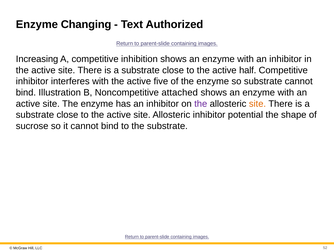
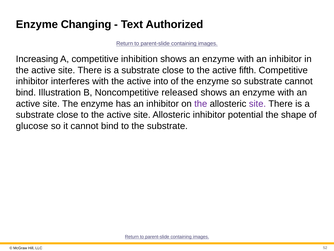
half: half -> fifth (248, 70)
five: five -> into (161, 81)
attached: attached -> released (180, 92)
site colour: orange -> purple (257, 103)
sucrose: sucrose -> glucose (32, 126)
